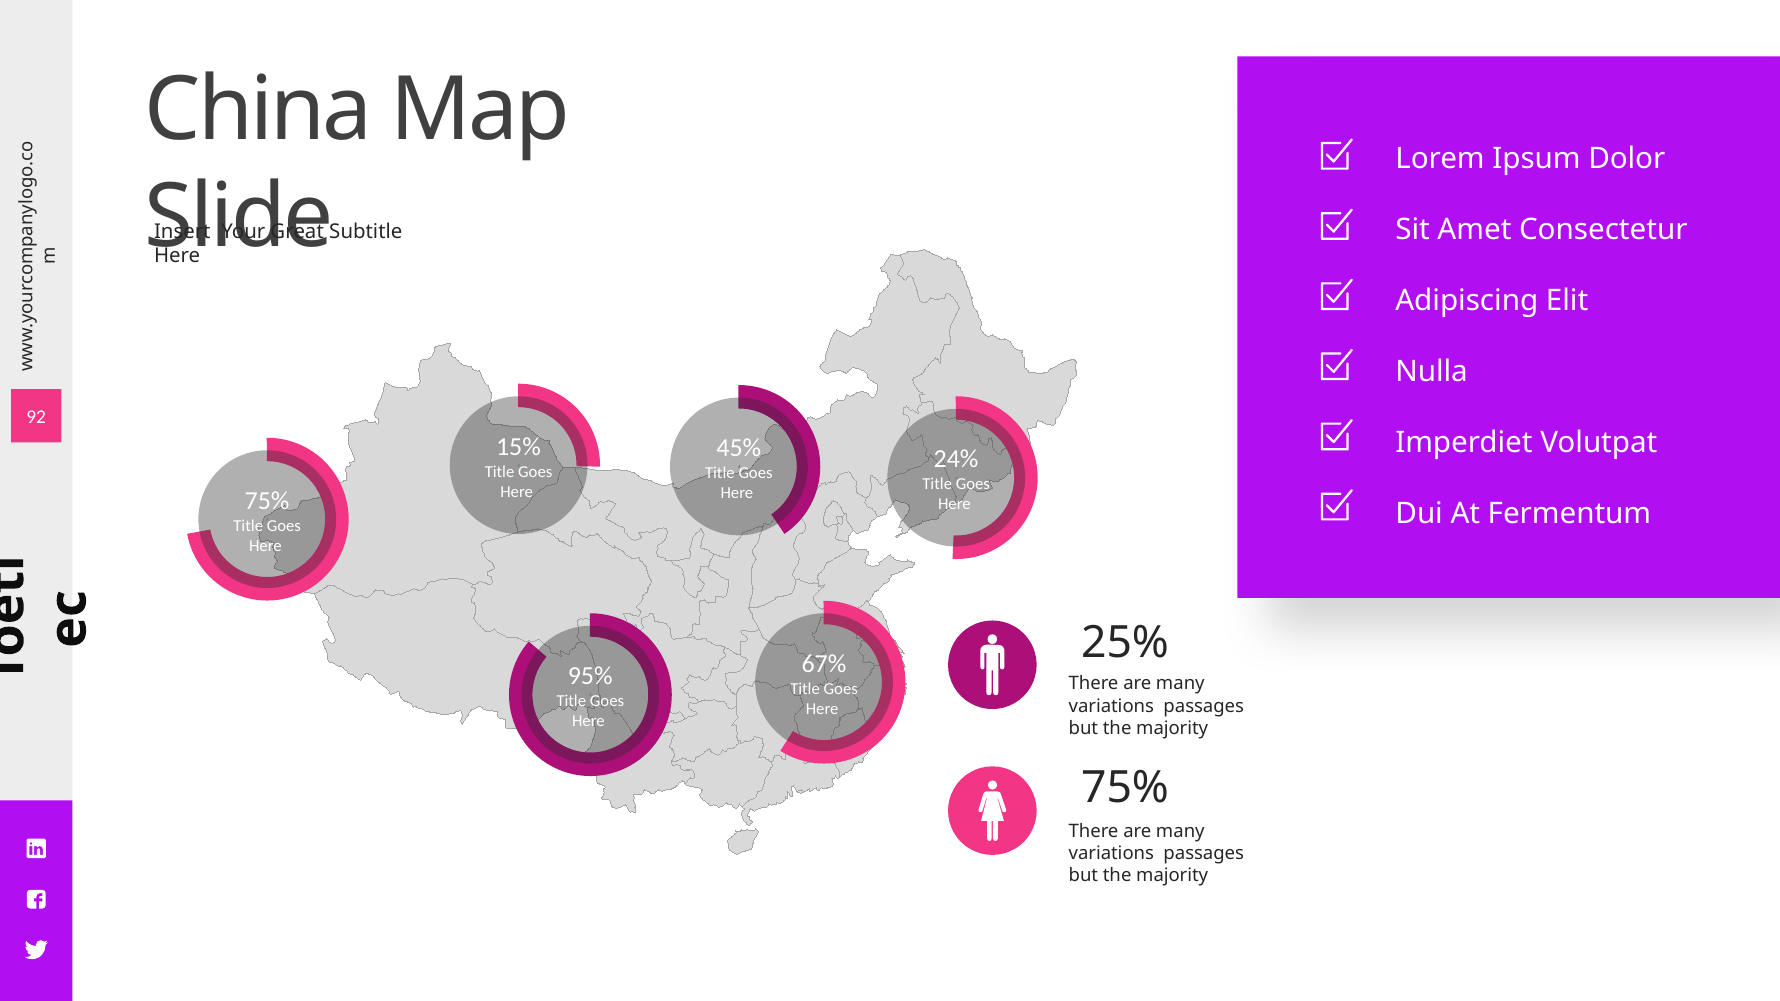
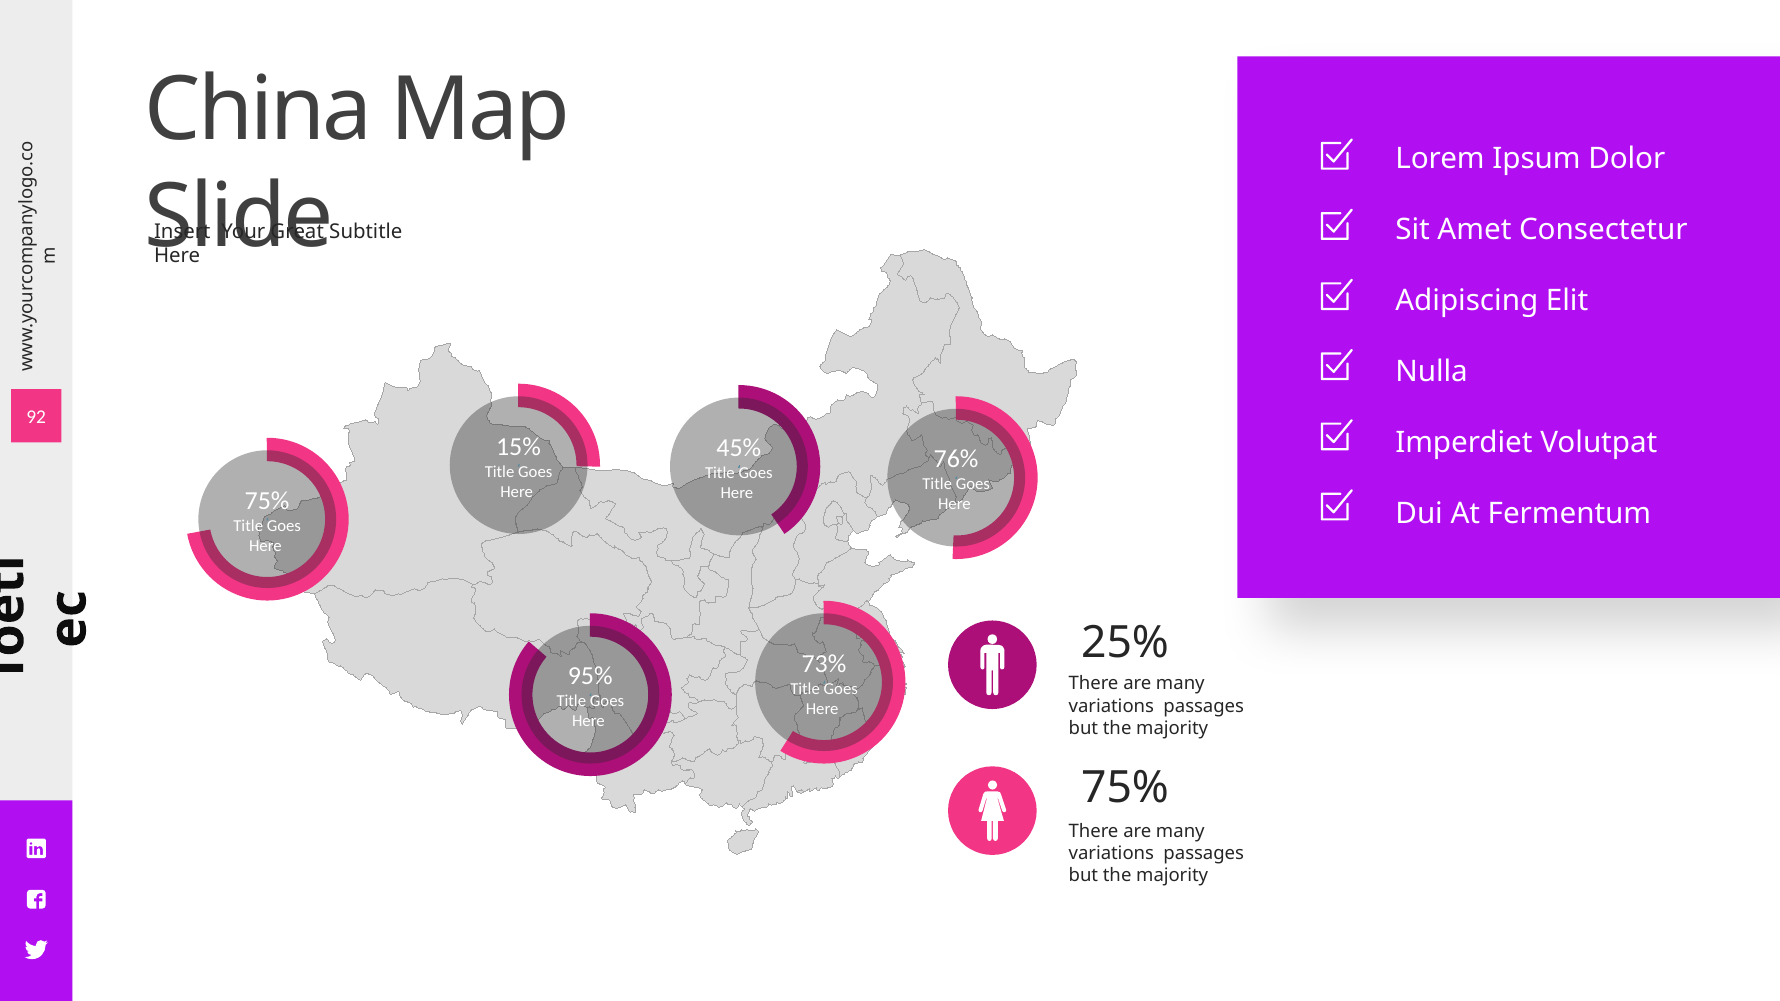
24%: 24% -> 76% (956, 459)
67%: 67% -> 73% (824, 664)
